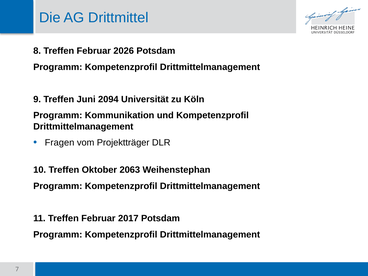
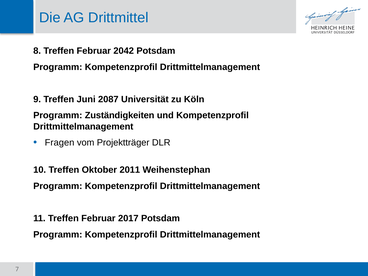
2026: 2026 -> 2042 (124, 51)
2094: 2094 -> 2087 (108, 99)
Kommunikation: Kommunikation -> Zuständigkeiten (120, 115)
2063: 2063 -> 2011 (130, 170)
